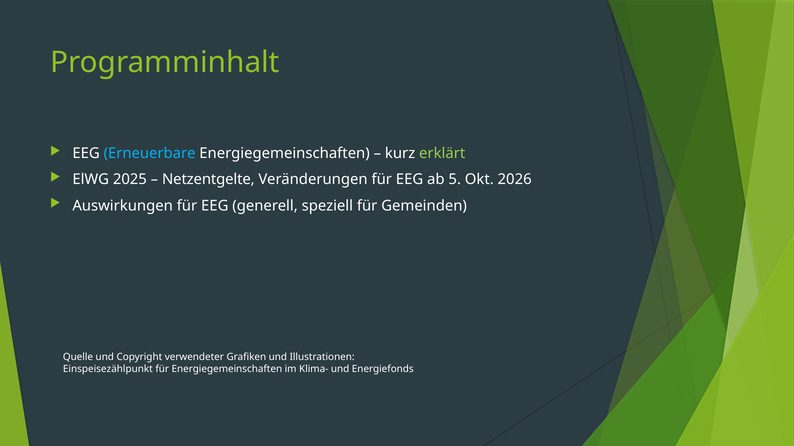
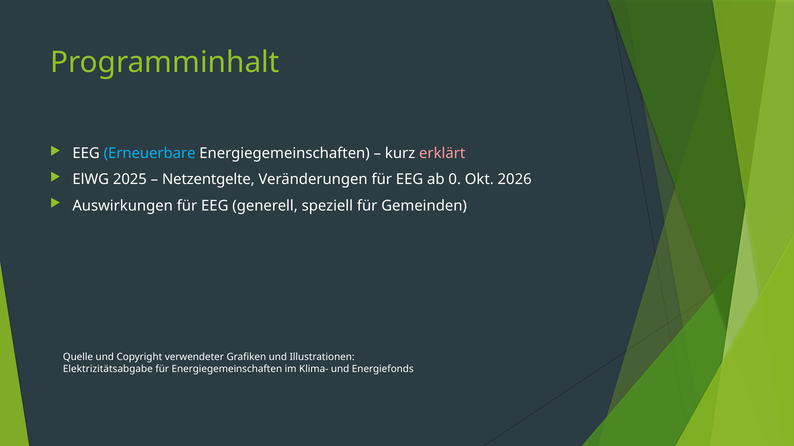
erklärt colour: light green -> pink (442, 154)
5: 5 -> 0 (455, 180)
Einspeisezählpunkt: Einspeisezählpunkt -> Elektrizitätsabgabe (108, 369)
